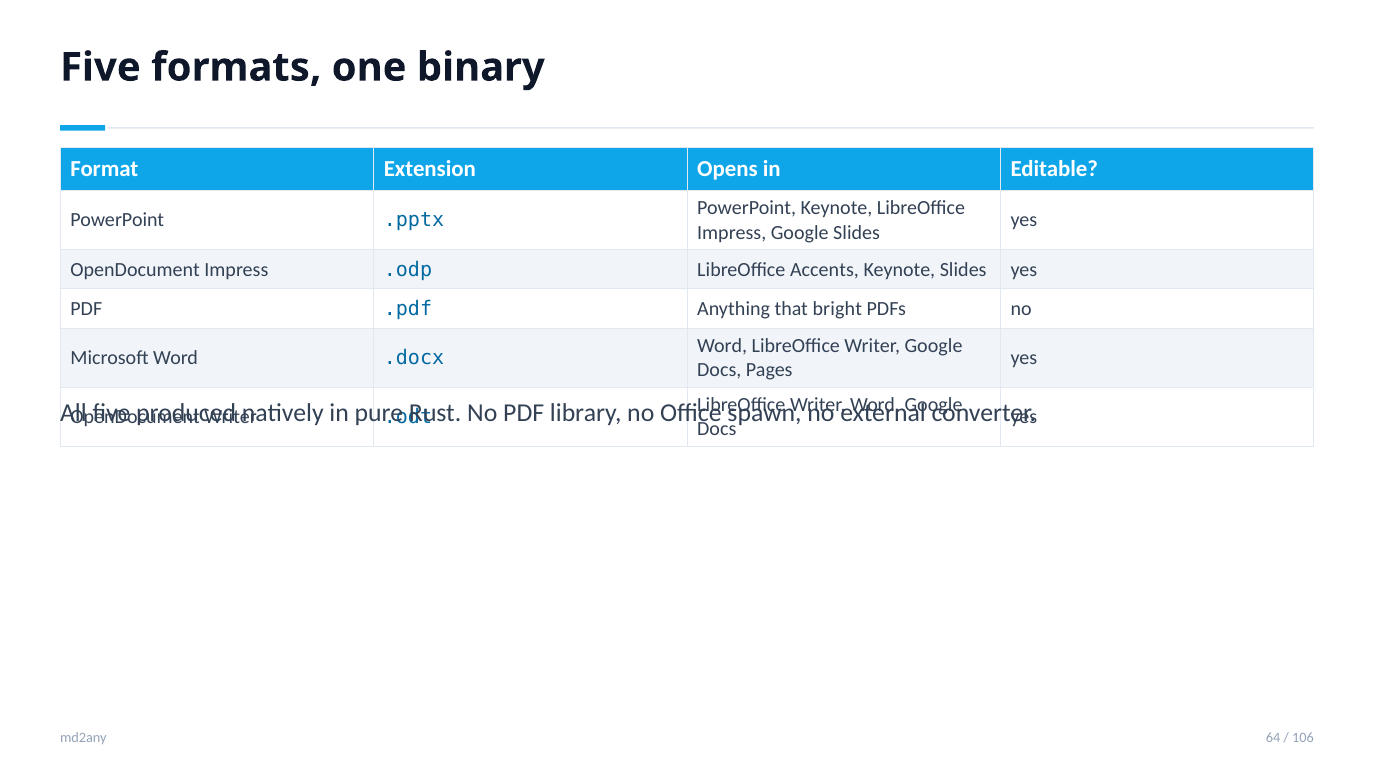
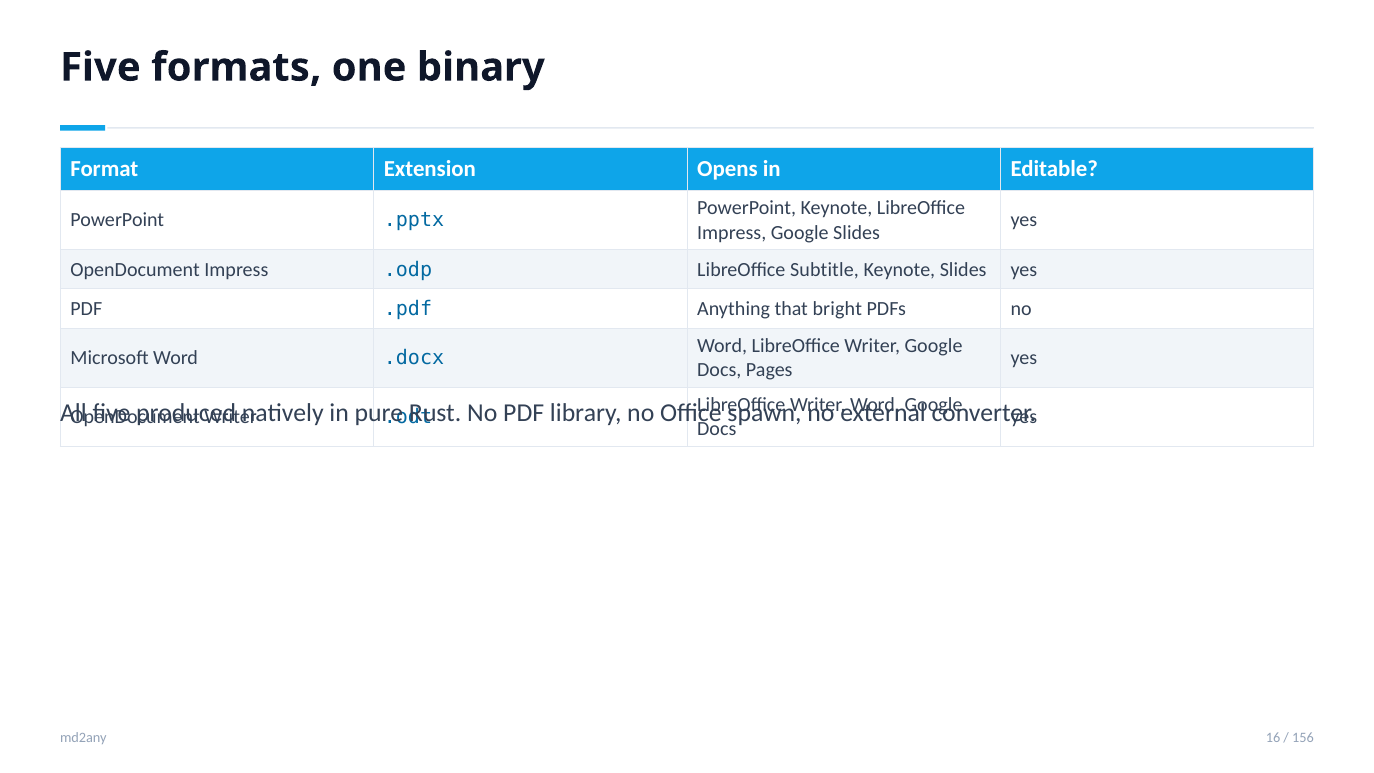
Accents: Accents -> Subtitle (824, 269)
64: 64 -> 16 (1273, 737)
106: 106 -> 156 (1303, 737)
